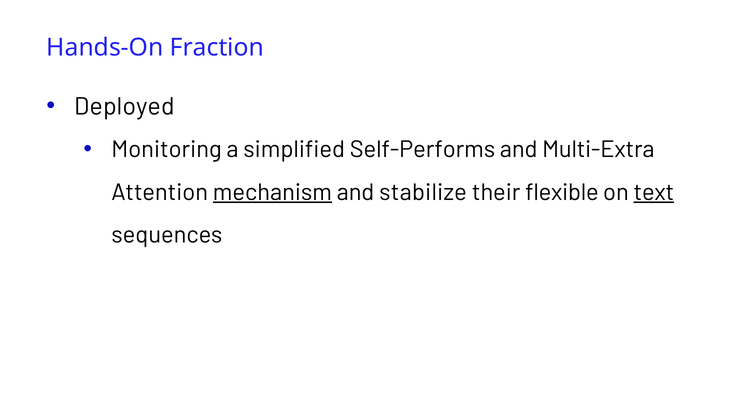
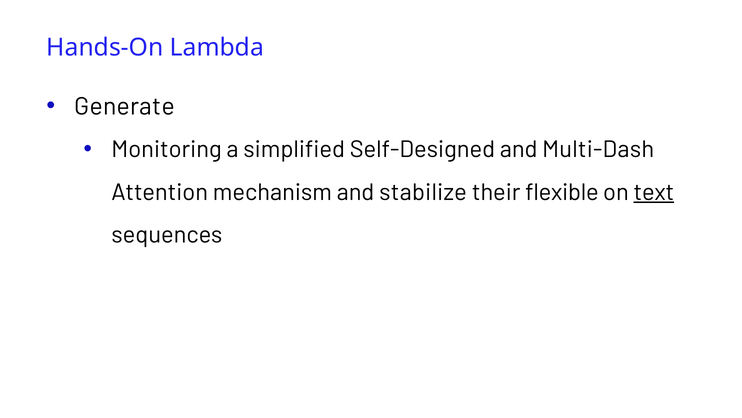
Fraction: Fraction -> Lambda (217, 48)
Deployed: Deployed -> Generate (124, 106)
Self-Performs: Self-Performs -> Self-Designed (422, 149)
Multi-Extra: Multi-Extra -> Multi-Dash (598, 149)
mechanism underline: present -> none (272, 192)
